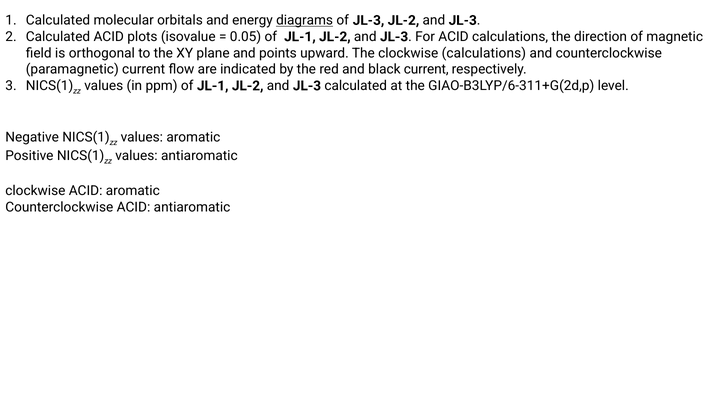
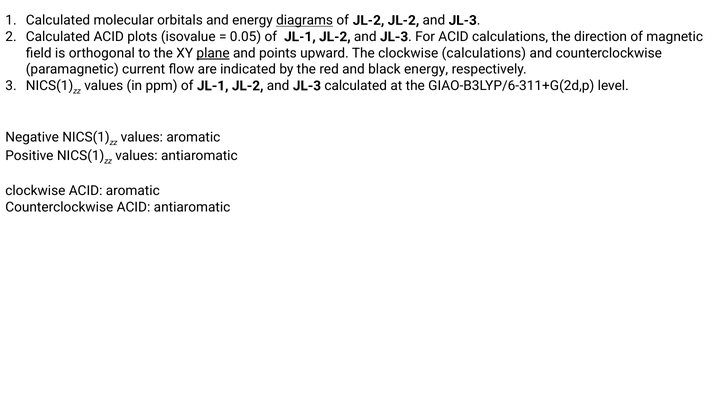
of JL-3: JL-3 -> JL-2 (368, 20)
plane underline: none -> present (213, 53)
black current: current -> energy (426, 70)
